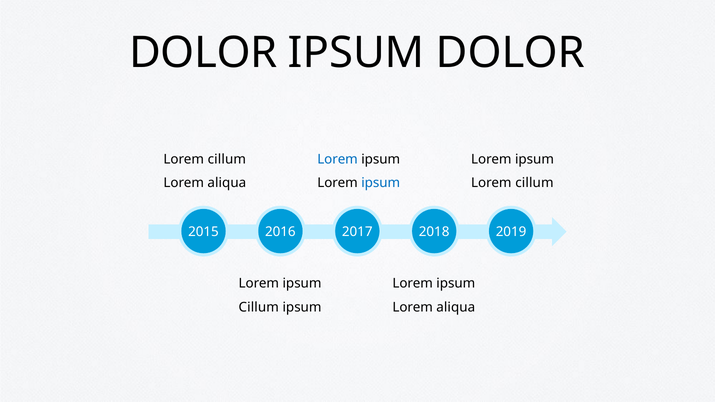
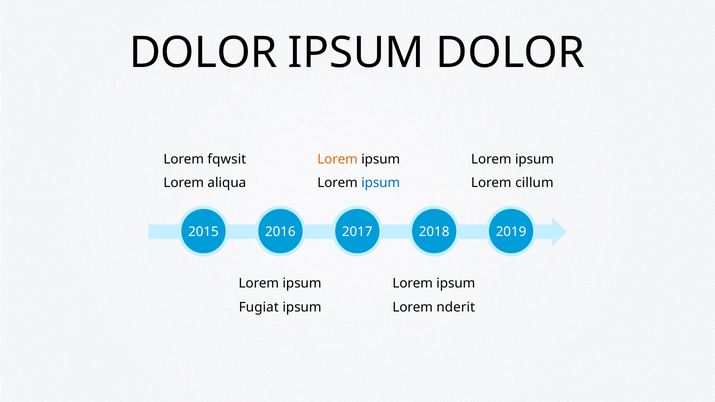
cillum: cillum -> fqwsit (227, 159)
Lorem colour: blue -> orange (338, 159)
Cillum: Cillum -> Fugiat (259, 307)
aliqua: aliqua -> nderit (456, 307)
